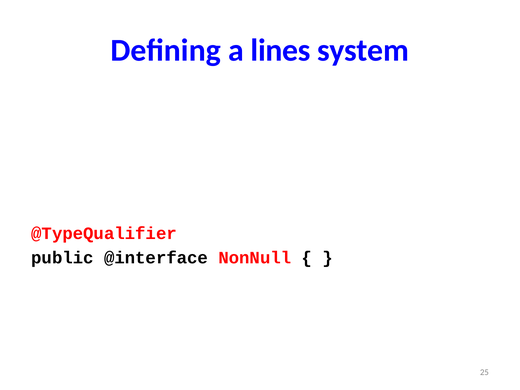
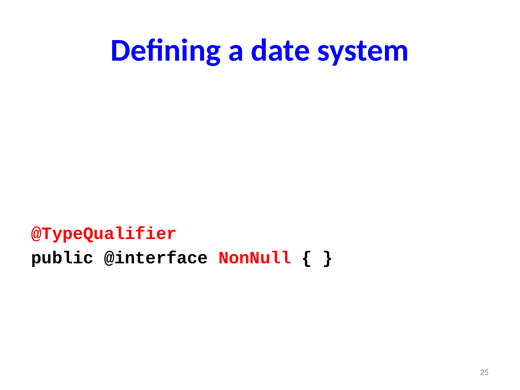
lines: lines -> date (280, 50)
